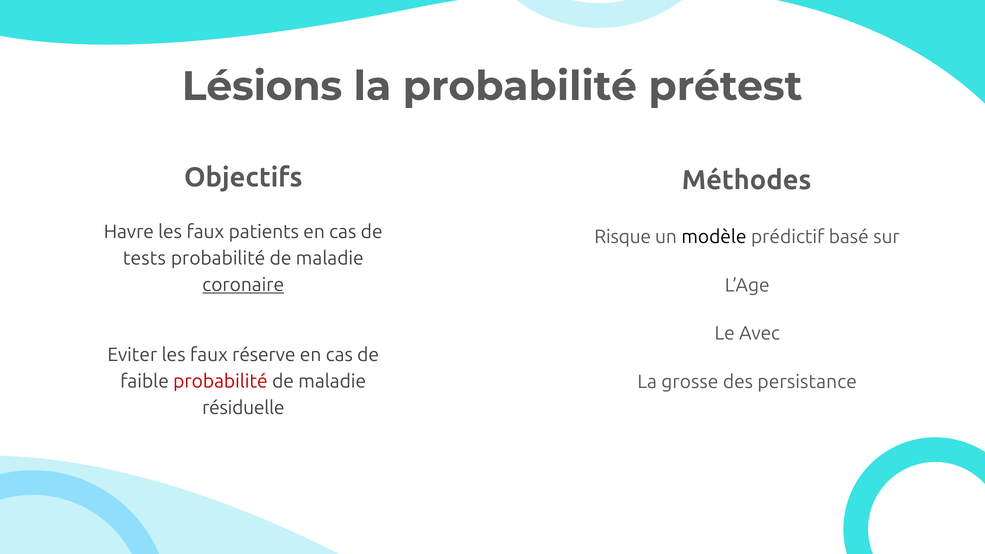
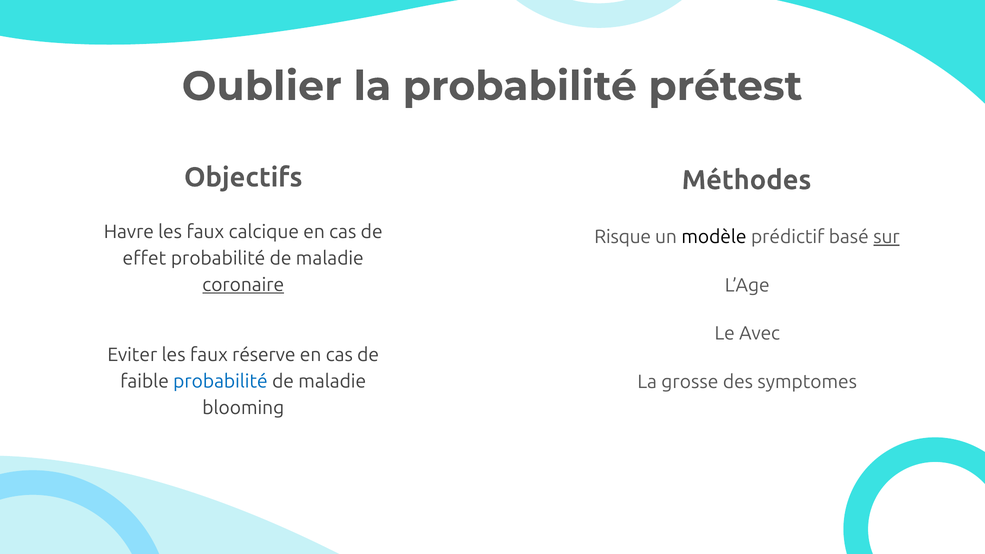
Lésions: Lésions -> Oublier (262, 86)
patients: patients -> calcique (264, 232)
sur underline: none -> present (887, 237)
tests: tests -> effet (144, 258)
probabilité colour: red -> blue (220, 381)
persistance: persistance -> symptomes (807, 382)
résiduelle: résiduelle -> blooming (243, 408)
